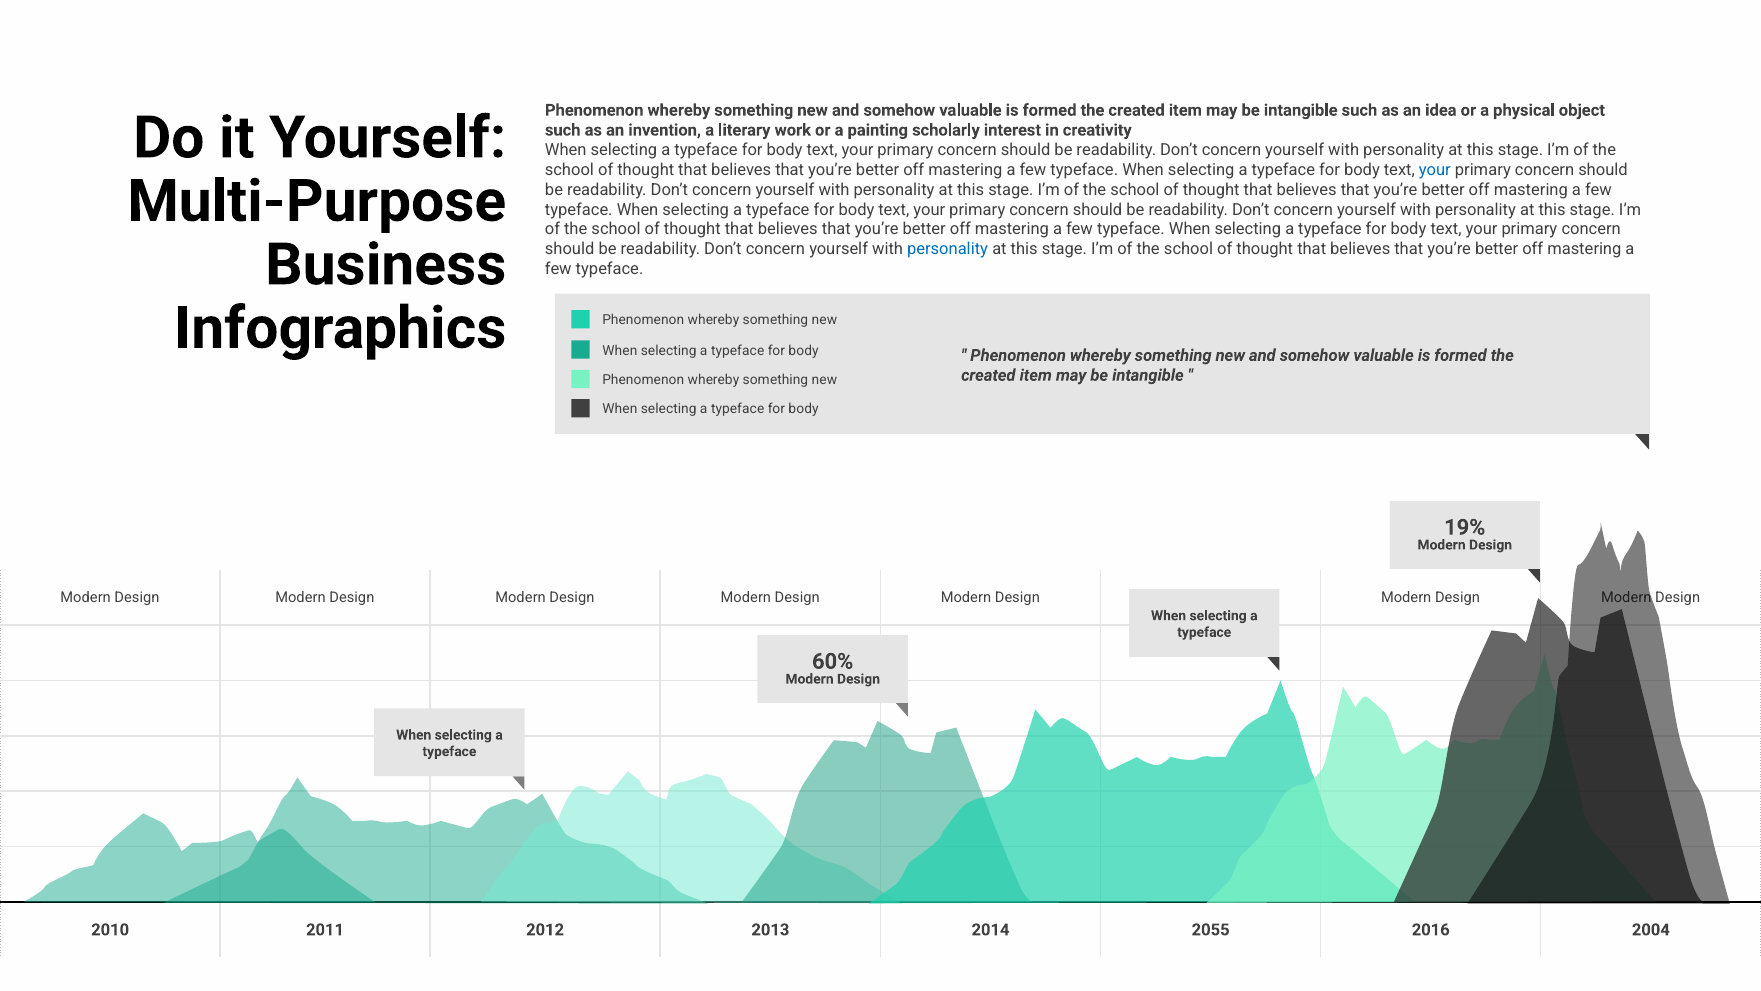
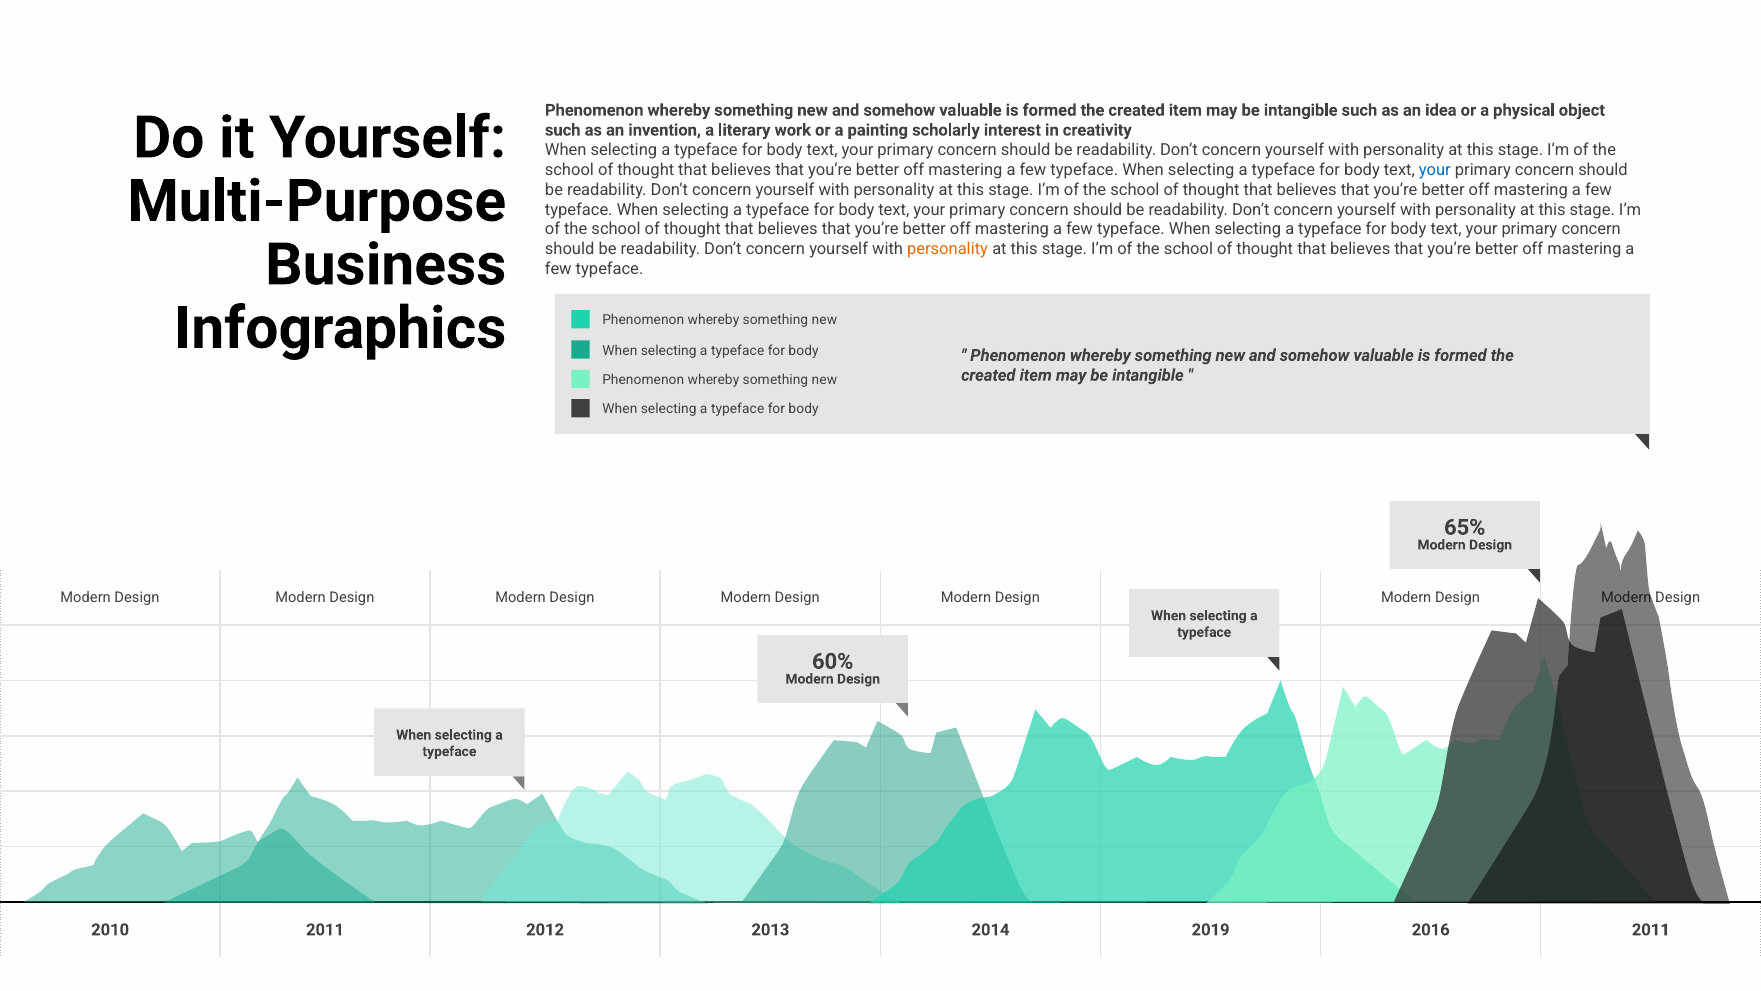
personality colour: blue -> orange (948, 249)
19%: 19% -> 65% (1465, 527)
2055: 2055 -> 2019 (1211, 929)
2016 2004: 2004 -> 2011 (1651, 929)
